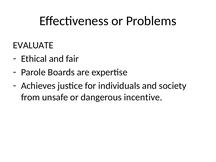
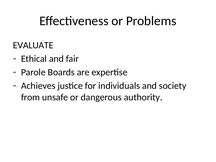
incentive: incentive -> authority (143, 97)
